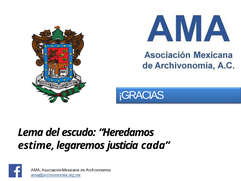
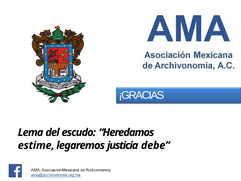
cada: cada -> debe (155, 145)
